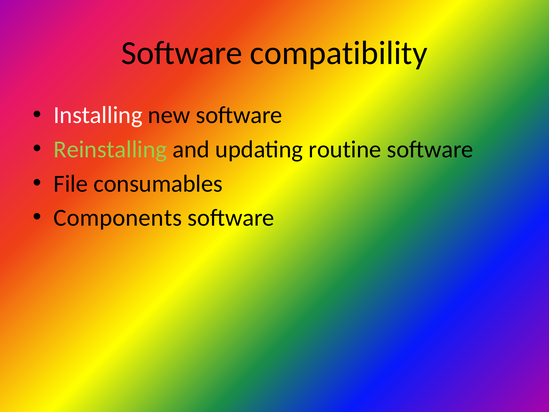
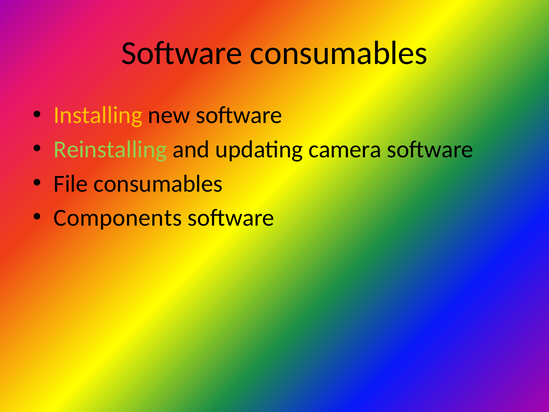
Software compatibility: compatibility -> consumables (339, 53)
Installing colour: white -> yellow (98, 115)
routine: routine -> camera (345, 149)
